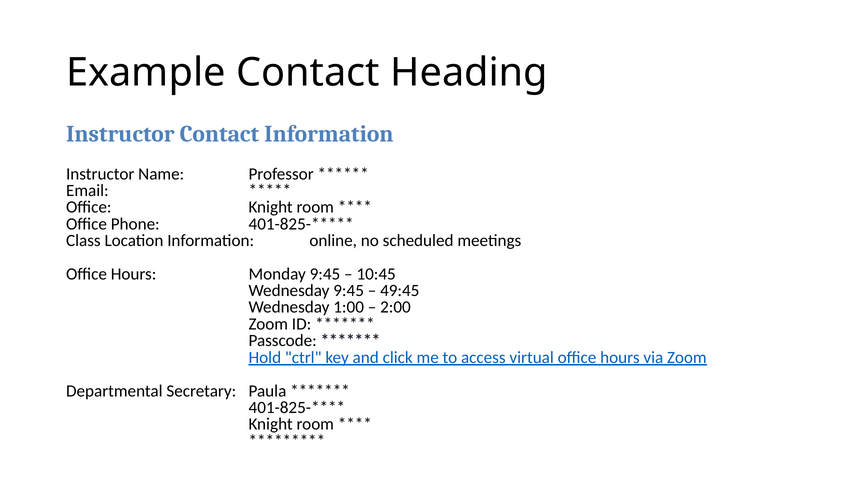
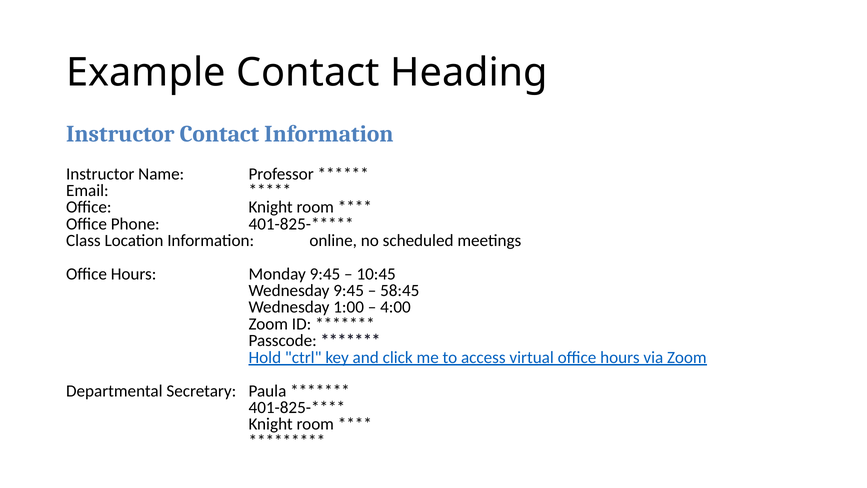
49:45: 49:45 -> 58:45 (400, 290)
2:00: 2:00 -> 4:00 (395, 307)
